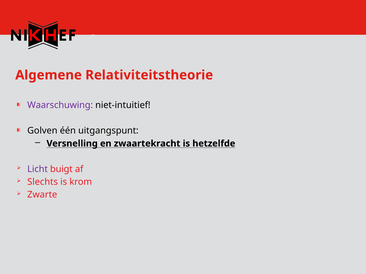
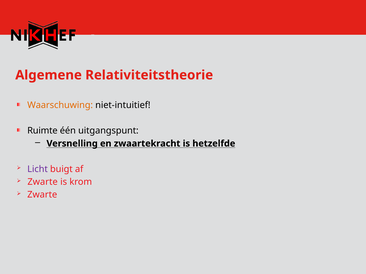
Waarschuwing colour: purple -> orange (60, 105)
Golven: Golven -> Ruimte (42, 131)
Slechts: Slechts -> Zwarte (43, 182)
